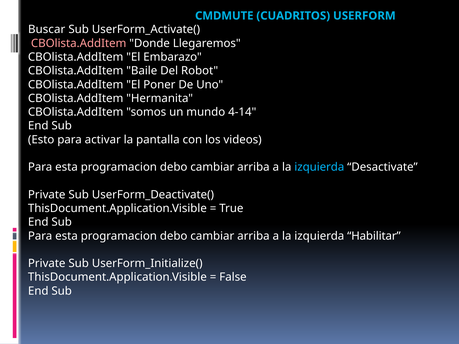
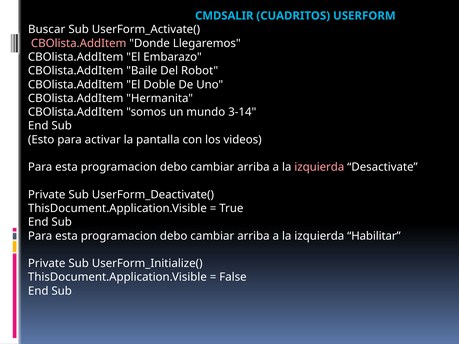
CMDMUTE: CMDMUTE -> CMDSALIR (224, 16)
Poner: Poner -> Doble (159, 85)
4-14: 4-14 -> 3-14 (242, 112)
izquierda colour: light blue -> pink (319, 167)
